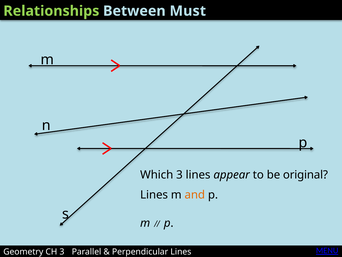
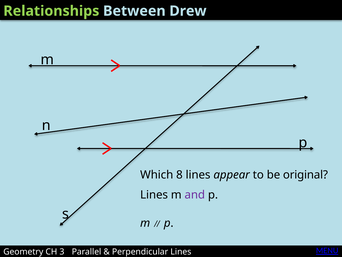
Must: Must -> Drew (188, 11)
Which 3: 3 -> 8 (179, 175)
and colour: orange -> purple (195, 195)
